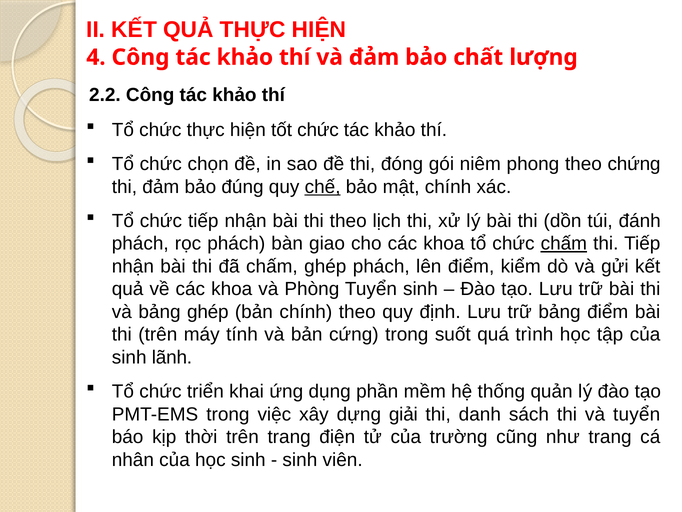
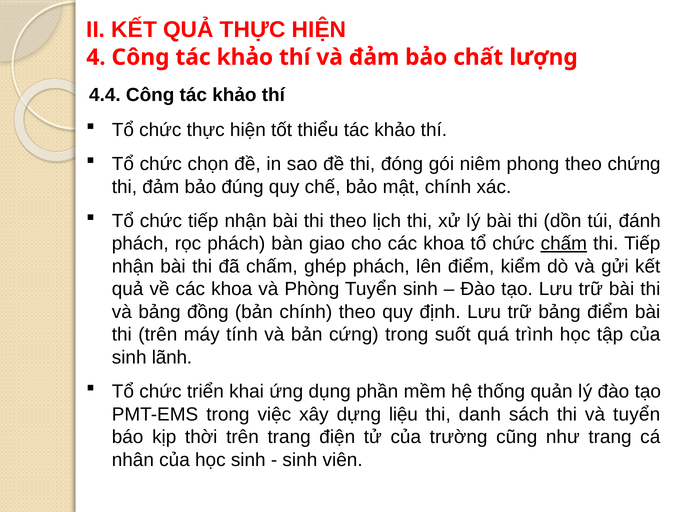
2.2: 2.2 -> 4.4 (105, 95)
tốt chức: chức -> thiểu (318, 130)
chế underline: present -> none (323, 187)
bảng ghép: ghép -> đồng (208, 312)
giải: giải -> liệu (403, 414)
